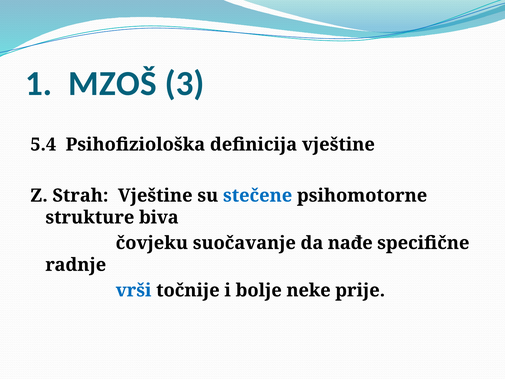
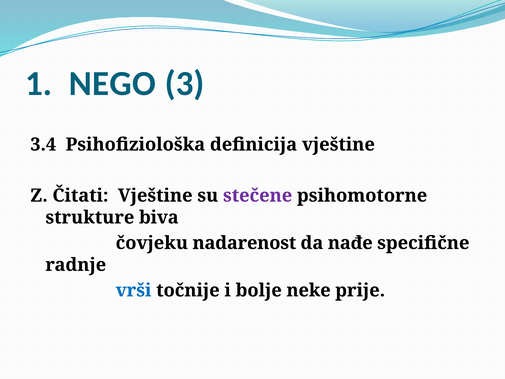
MZOŠ: MZOŠ -> NEGO (112, 83)
5.4: 5.4 -> 3.4 (43, 144)
Strah: Strah -> Čitati (80, 195)
stečene colour: blue -> purple (258, 195)
suočavanje: suočavanje -> nadarenost (244, 243)
